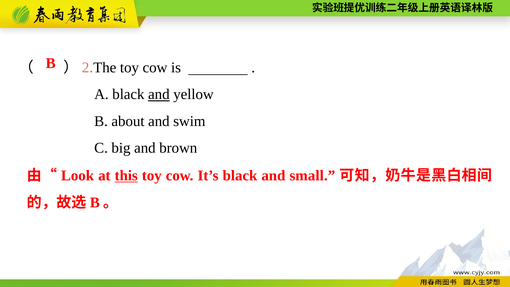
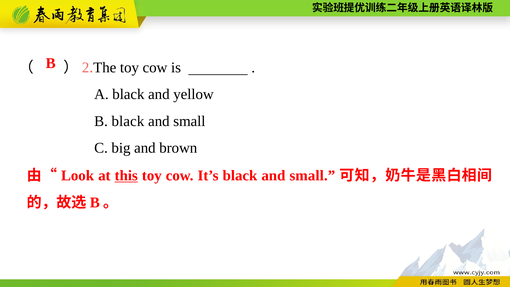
and underline: present -> none (159, 94)
B about: about -> black (128, 121)
swim: swim -> small (189, 121)
